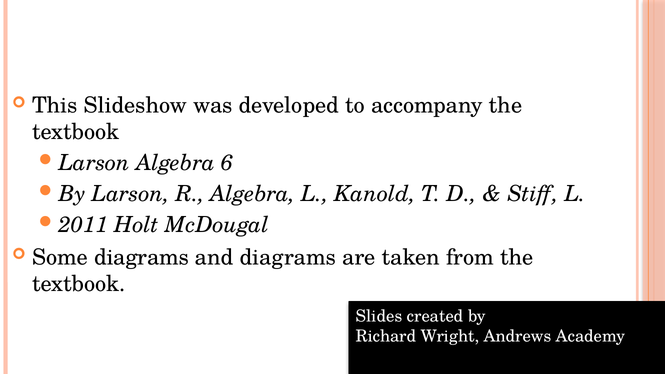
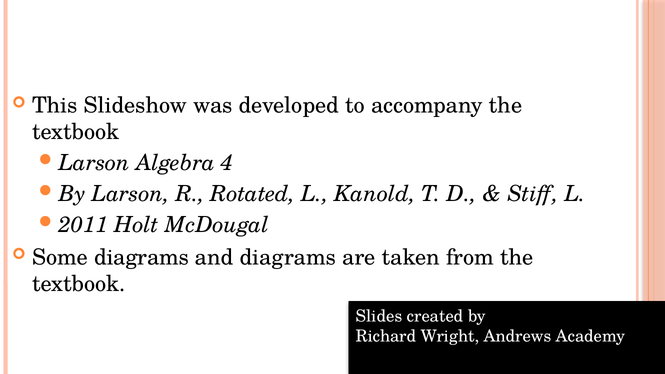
6: 6 -> 4 (227, 163)
R Algebra: Algebra -> Rotated (253, 194)
